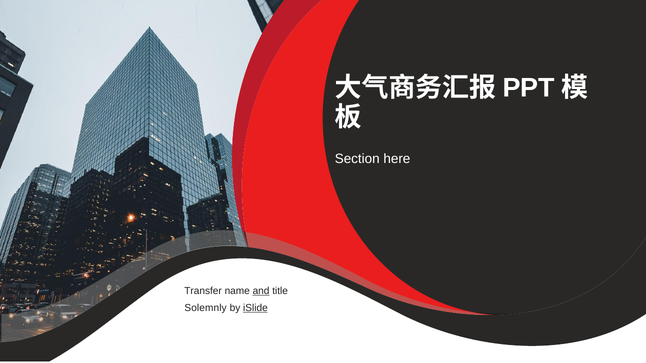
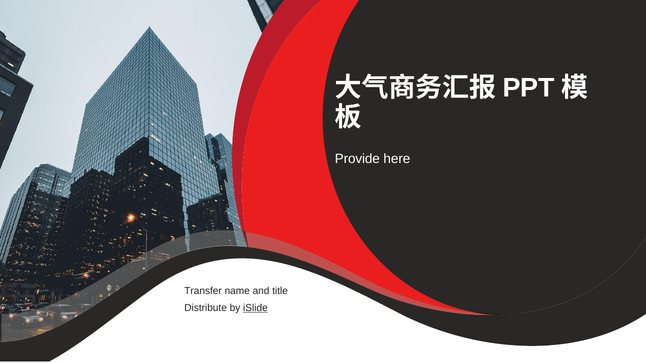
Section: Section -> Provide (357, 159)
and underline: present -> none (261, 291)
Solemnly: Solemnly -> Distribute (206, 308)
